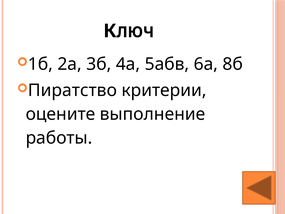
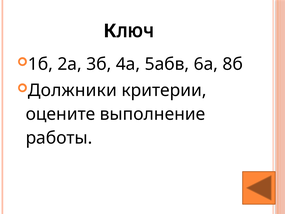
Пиратство: Пиратство -> Должники (72, 90)
